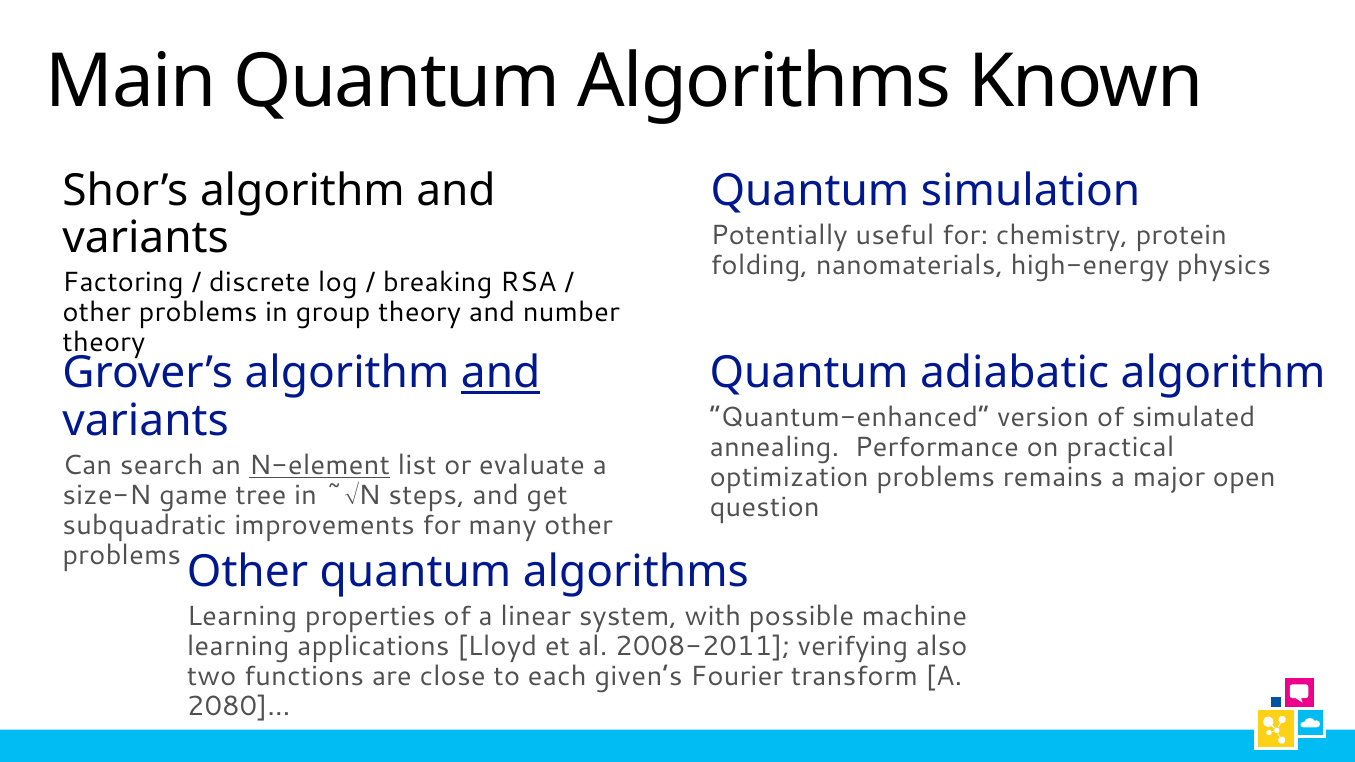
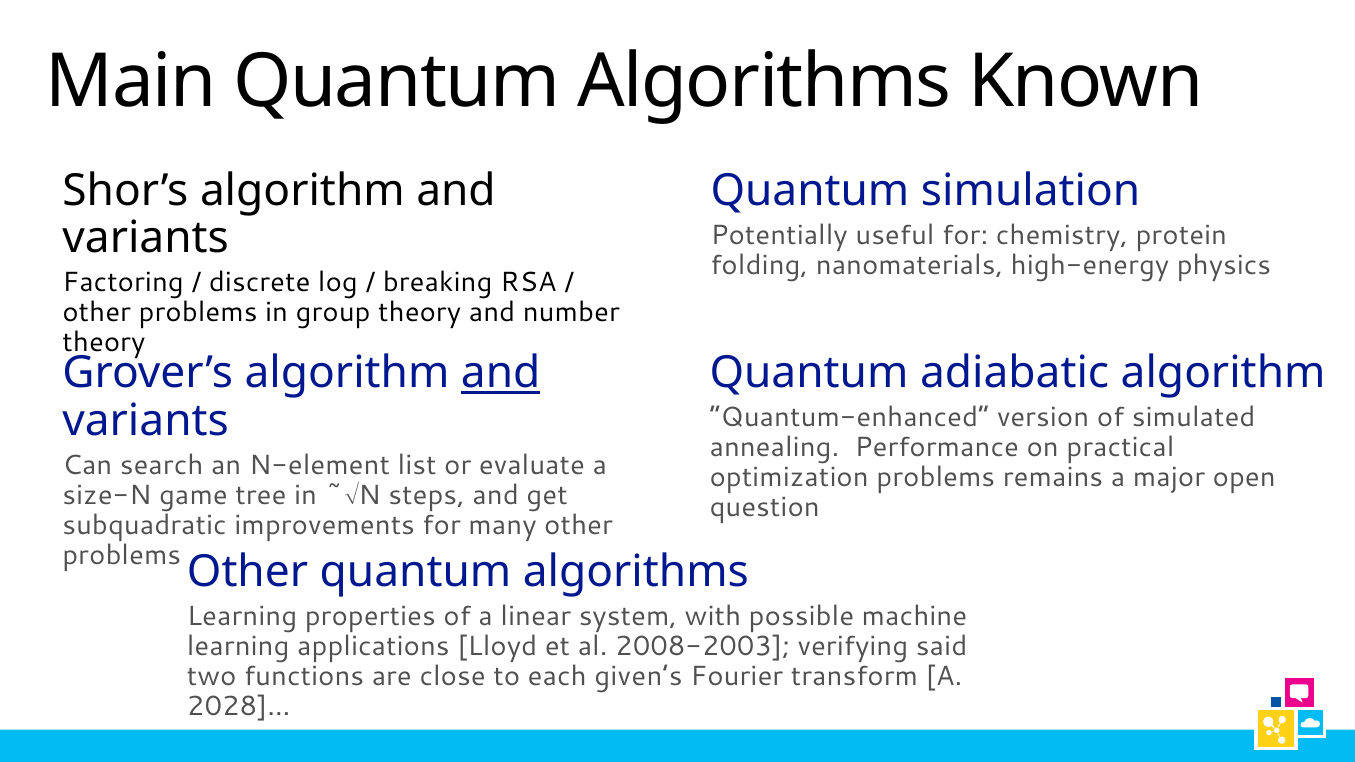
N-element underline: present -> none (320, 466)
2008-2011: 2008-2011 -> 2008-2003 (703, 647)
also: also -> said (942, 647)
2080]…: 2080]… -> 2028]… (239, 707)
